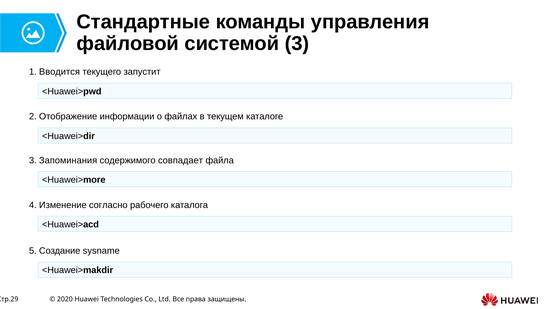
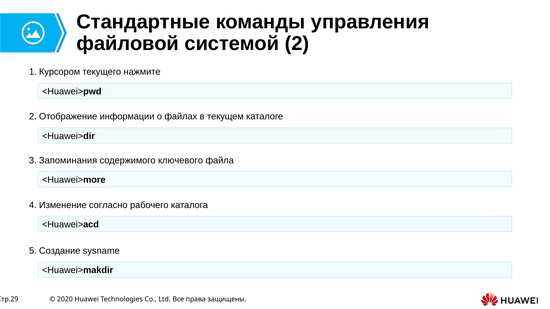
системой 3: 3 -> 2 (297, 44)
Вводится: Вводится -> Курсором (60, 72)
запустит: запустит -> нажмите (142, 72)
совпадает: совпадает -> ключевого (181, 161)
